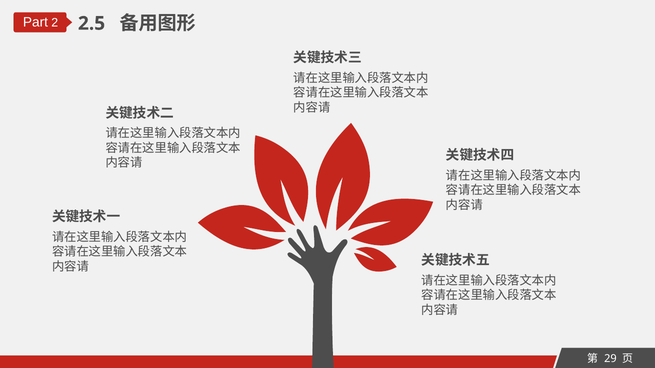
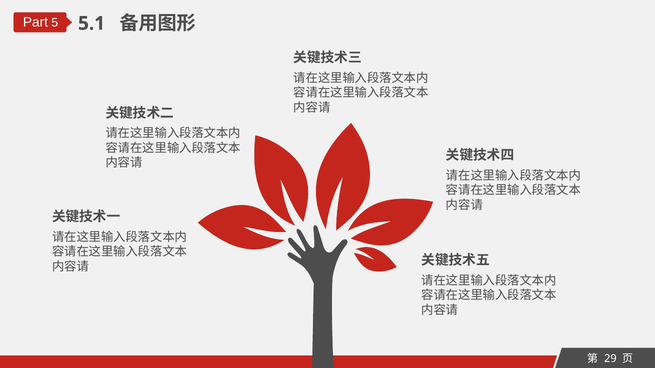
2: 2 -> 5 (55, 23)
2.5: 2.5 -> 5.1 (92, 23)
